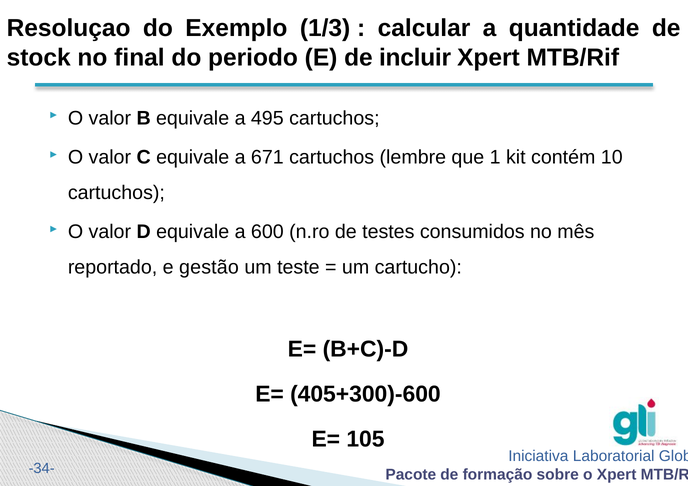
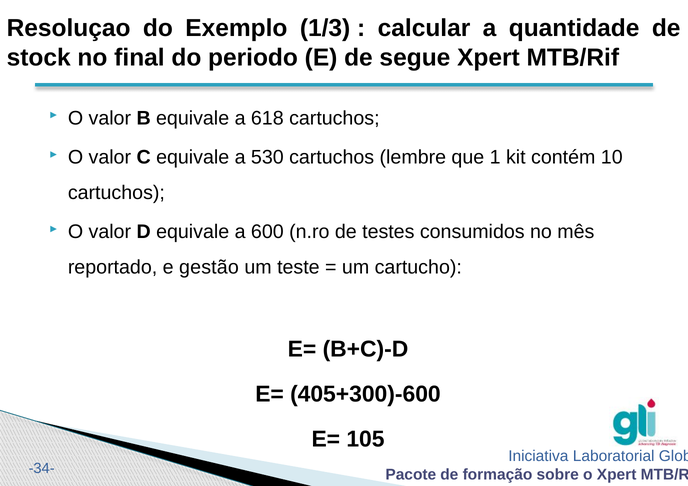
incluir: incluir -> segue (415, 58)
495: 495 -> 618 (267, 118)
671: 671 -> 530 (267, 157)
